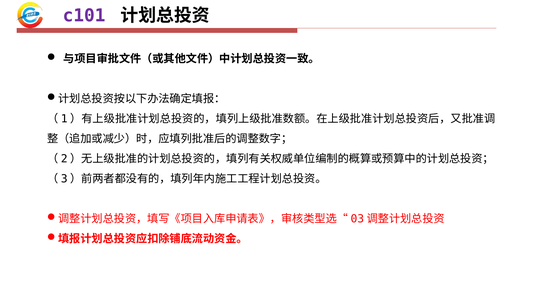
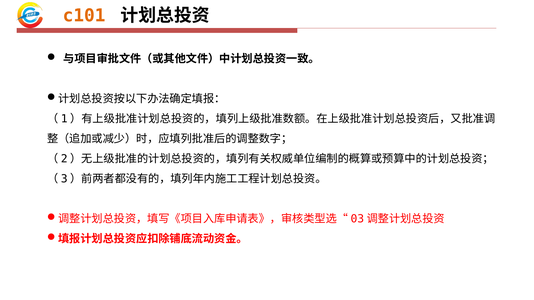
c101 colour: purple -> orange (84, 16)
